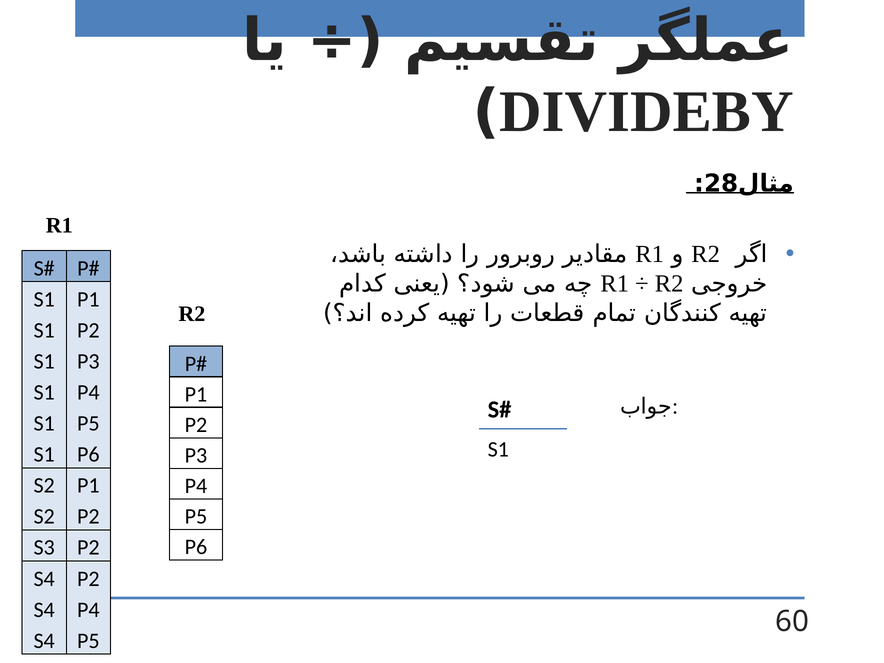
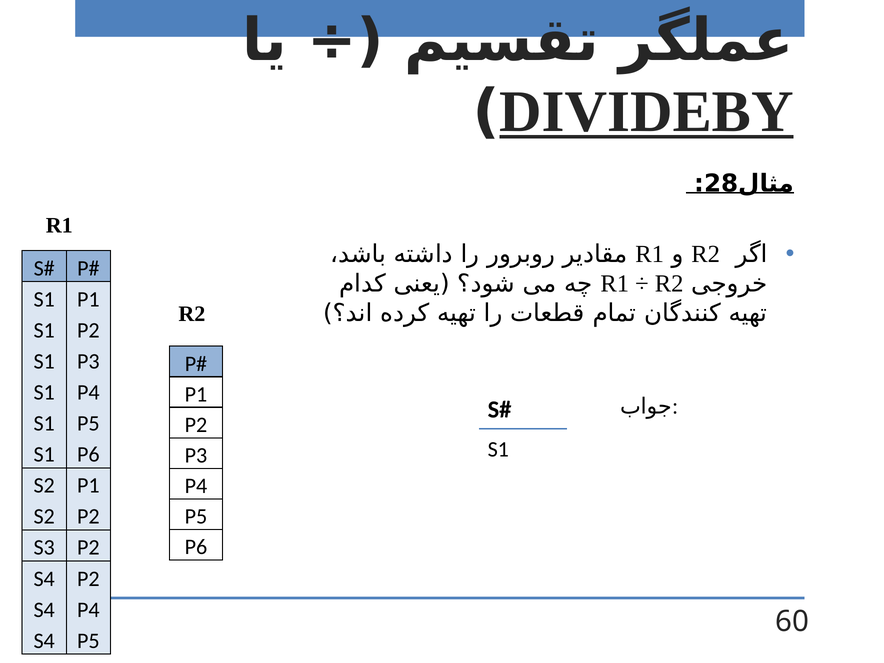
DIVIDEBY underline: none -> present (647, 112)
